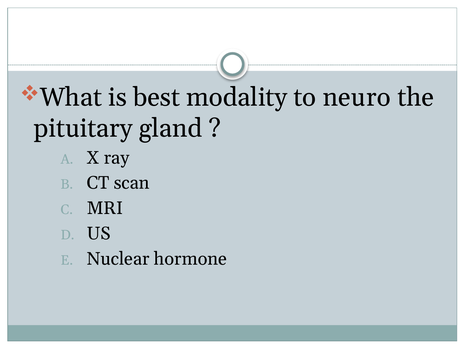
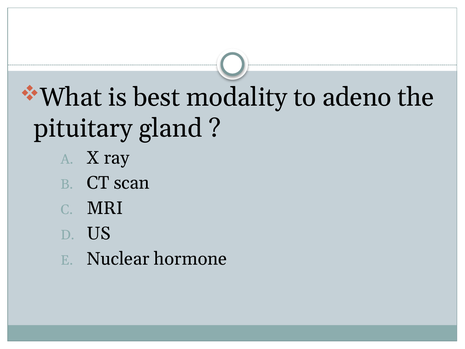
neuro: neuro -> adeno (357, 97)
